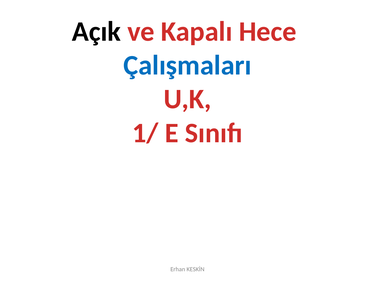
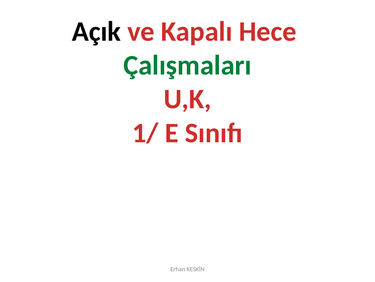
Çalışmaları colour: blue -> green (187, 65)
